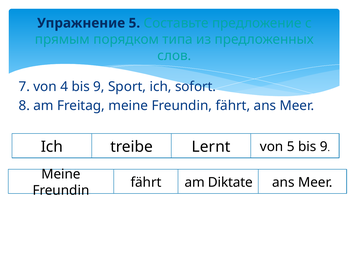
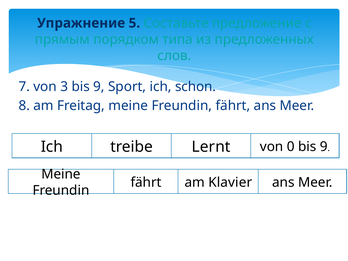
4: 4 -> 3 (64, 87)
sofort: sofort -> schon (196, 87)
von 5: 5 -> 0 (291, 147)
Diktate: Diktate -> Klavier (230, 182)
